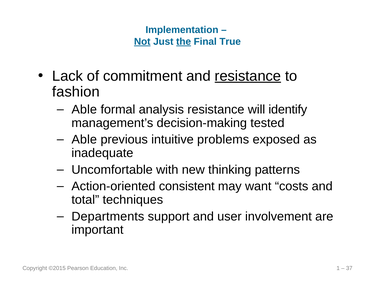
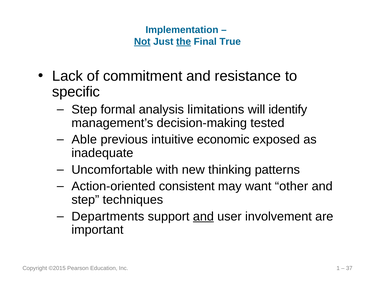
resistance underline: present -> none (248, 76)
fashion: fashion -> specific (76, 92)
Able: Able -> Step (84, 110)
analysis resistance: resistance -> limitations (216, 110)
problems: problems -> economic (223, 140)
costs: costs -> other (292, 186)
total: total -> step (85, 200)
and underline: none -> present (203, 217)
